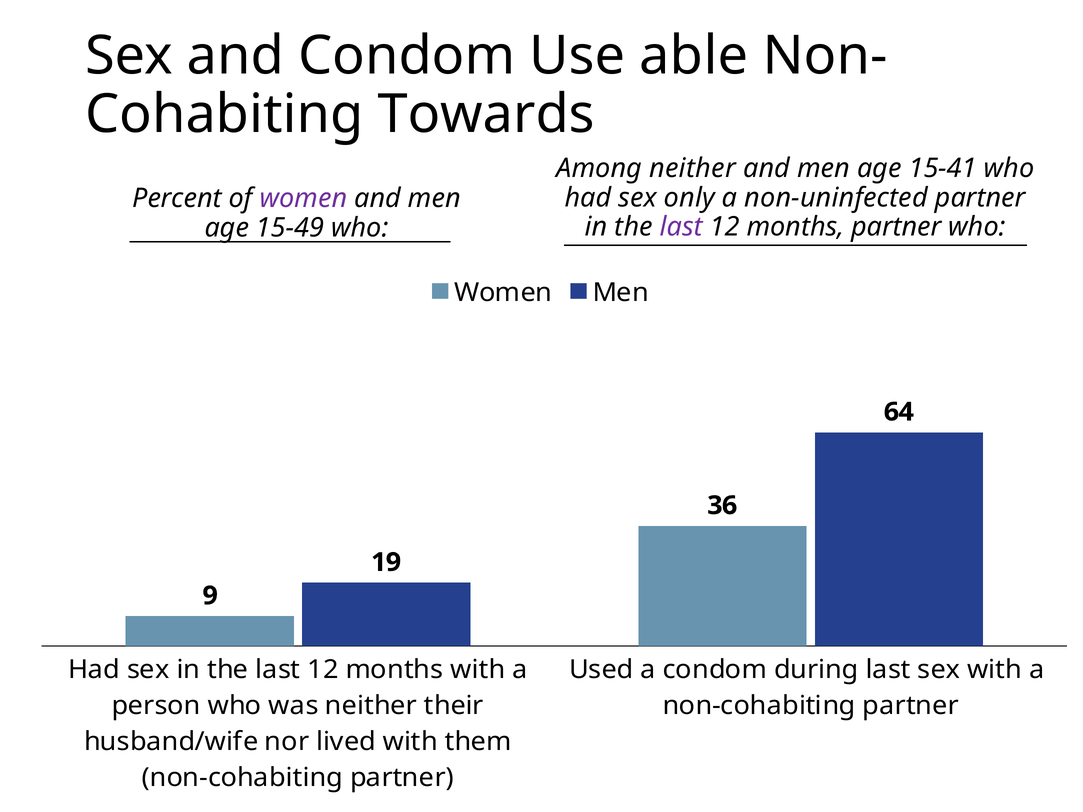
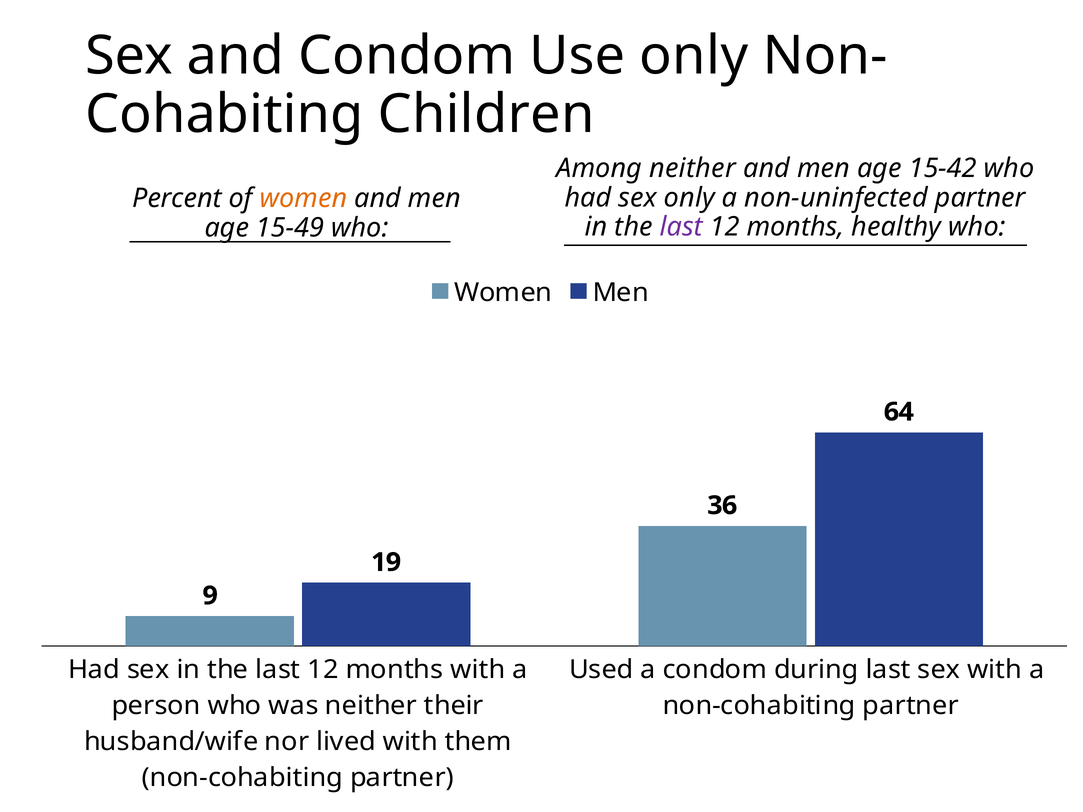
Use able: able -> only (694, 56)
Towards: Towards -> Children (486, 114)
15-41: 15-41 -> 15-42 (943, 168)
women colour: purple -> orange (303, 198)
months partner: partner -> healthy (896, 227)
